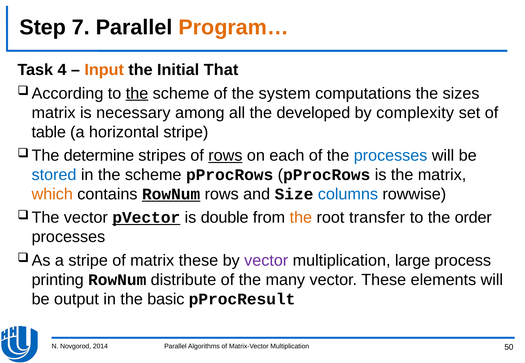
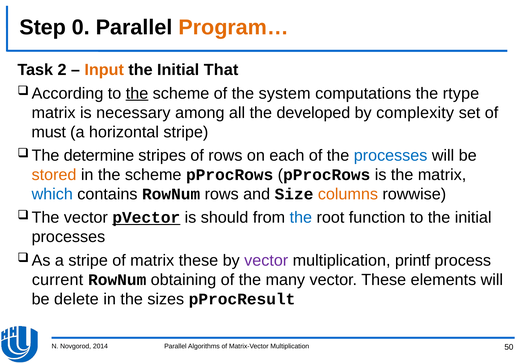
7: 7 -> 0 (81, 27)
4: 4 -> 2 (62, 70)
sizes: sizes -> rtype (461, 93)
table: table -> must (49, 132)
rows underline: present -> none (225, 156)
stored colour: blue -> orange (54, 175)
which colour: orange -> blue (52, 194)
RowNum underline: present -> none (171, 194)
columns colour: blue -> orange (348, 194)
double: double -> should (225, 218)
the colour: orange -> blue (301, 218)
transfer: transfer -> function (377, 218)
to the order: order -> initial (473, 218)
large: large -> printf (413, 261)
printing: printing -> current (58, 280)
distribute: distribute -> obtaining (183, 280)
output: output -> delete (76, 299)
basic: basic -> sizes (166, 299)
